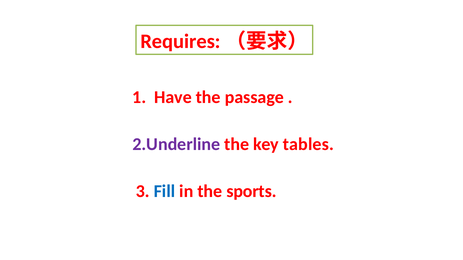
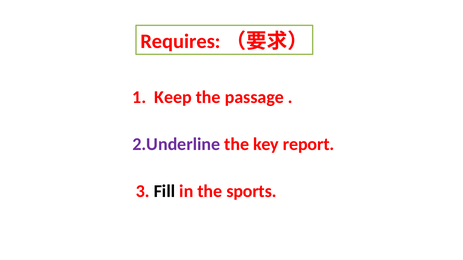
Have: Have -> Keep (173, 98)
tables: tables -> report (309, 145)
Fill colour: blue -> black (164, 192)
